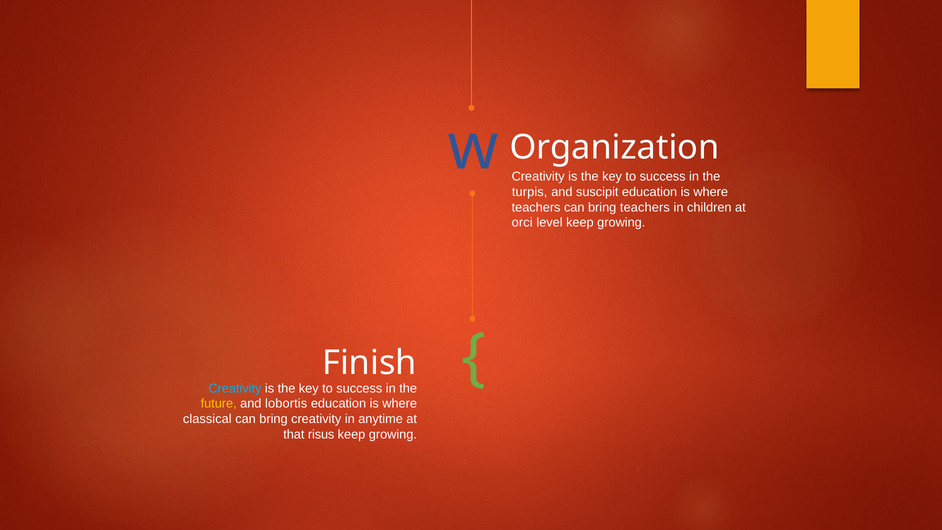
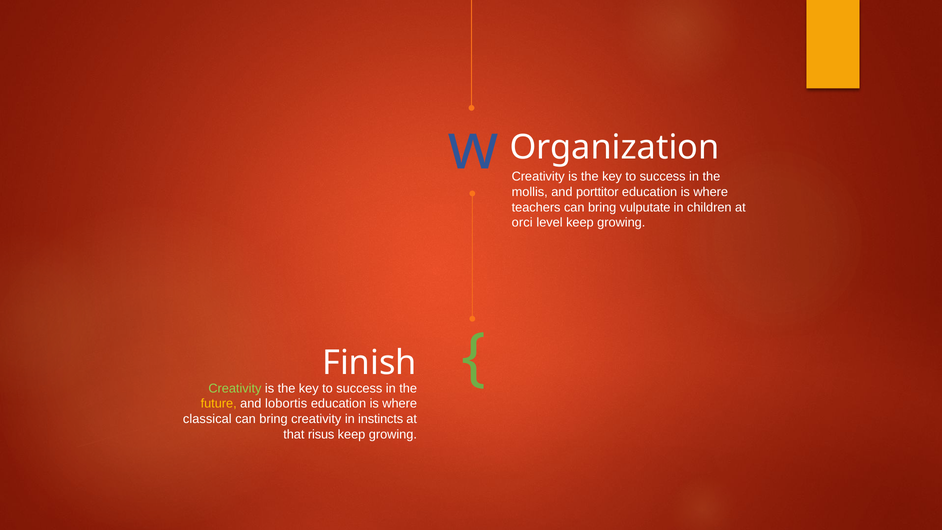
turpis: turpis -> mollis (530, 192)
suscipit: suscipit -> porttitor (597, 192)
bring teachers: teachers -> vulputate (645, 207)
Creativity colour: light blue -> light green (235, 388)
anytime: anytime -> instincts (381, 419)
